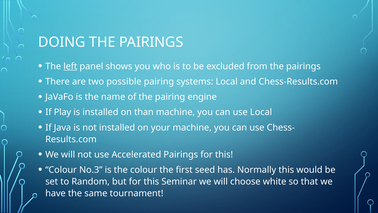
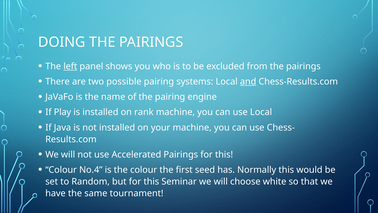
and underline: none -> present (248, 82)
than: than -> rank (144, 112)
No.3: No.3 -> No.4 (91, 170)
